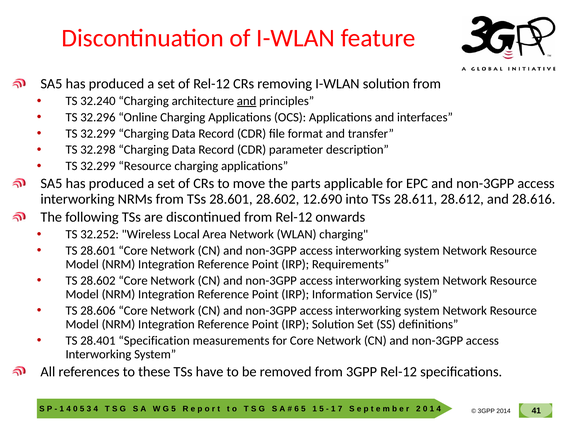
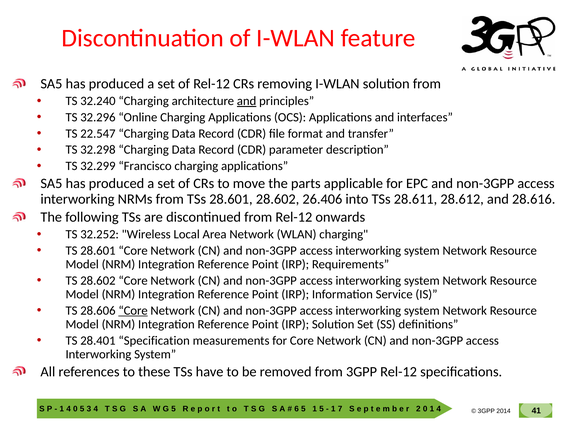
32.299: 32.299 -> 22.547 (98, 134)
32.299 Resource: Resource -> Francisco (145, 166)
12.690: 12.690 -> 26.406 (322, 199)
Core underline: none -> present (133, 311)
